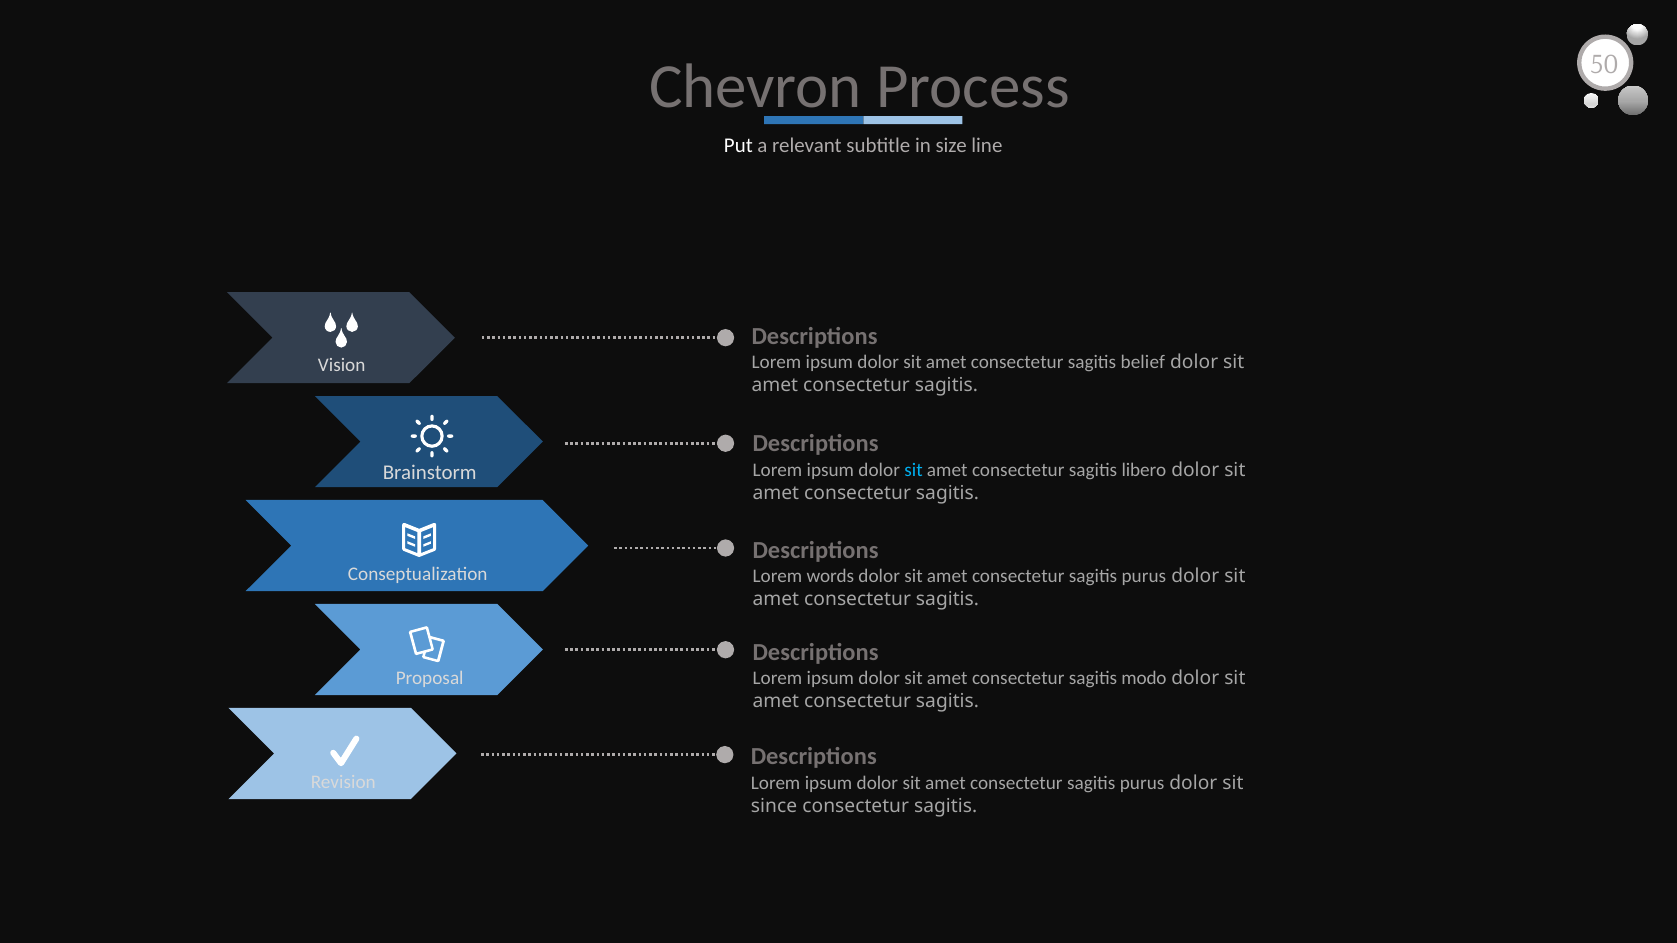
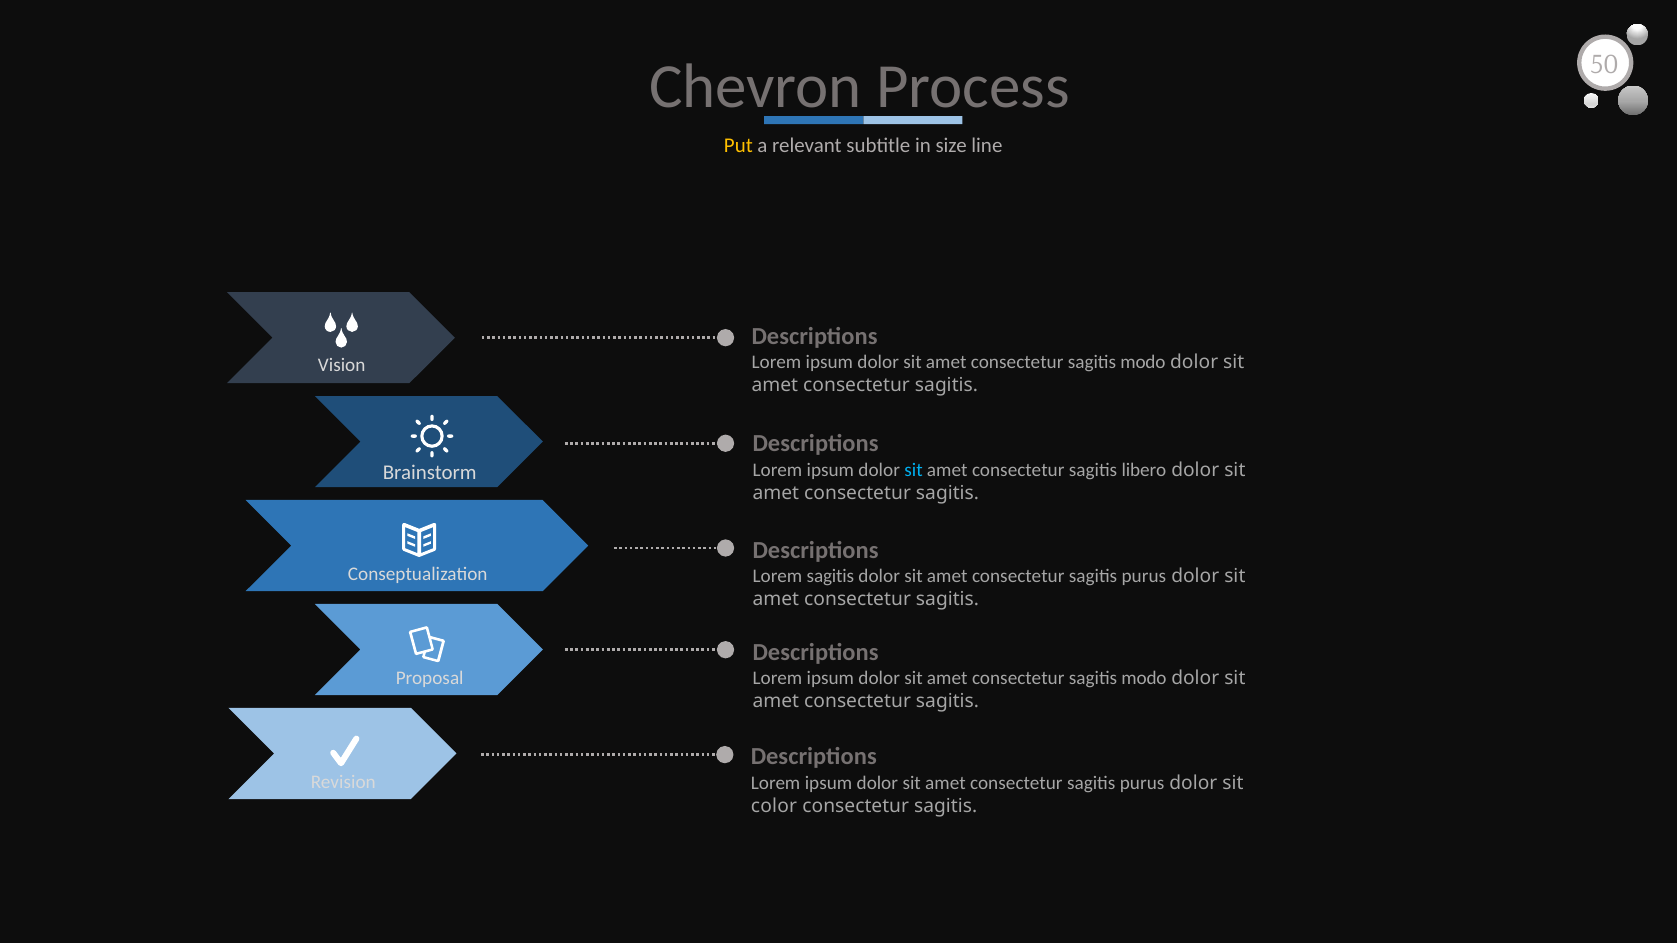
Put colour: white -> yellow (738, 146)
belief: belief -> modo (1143, 362)
Lorem words: words -> sagitis (830, 576)
since: since -> color (774, 806)
